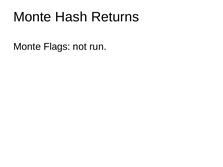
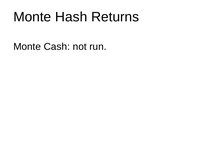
Flags: Flags -> Cash (57, 47)
